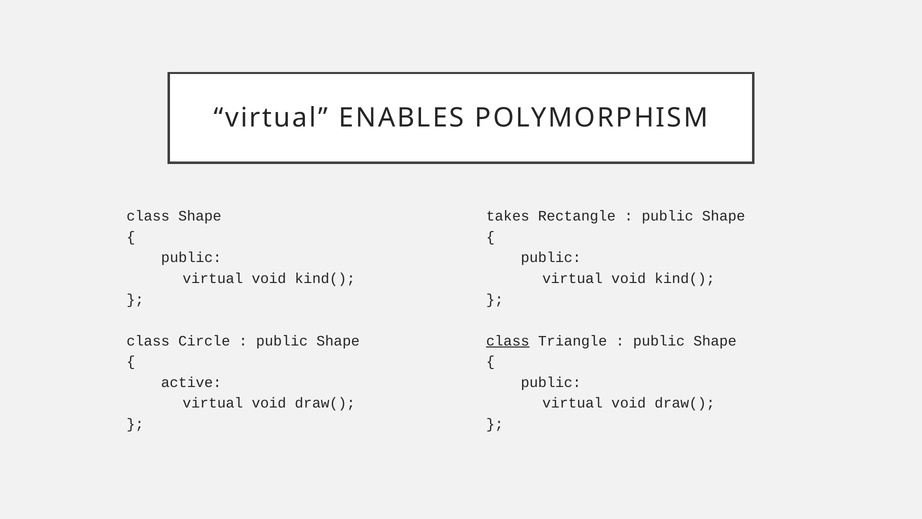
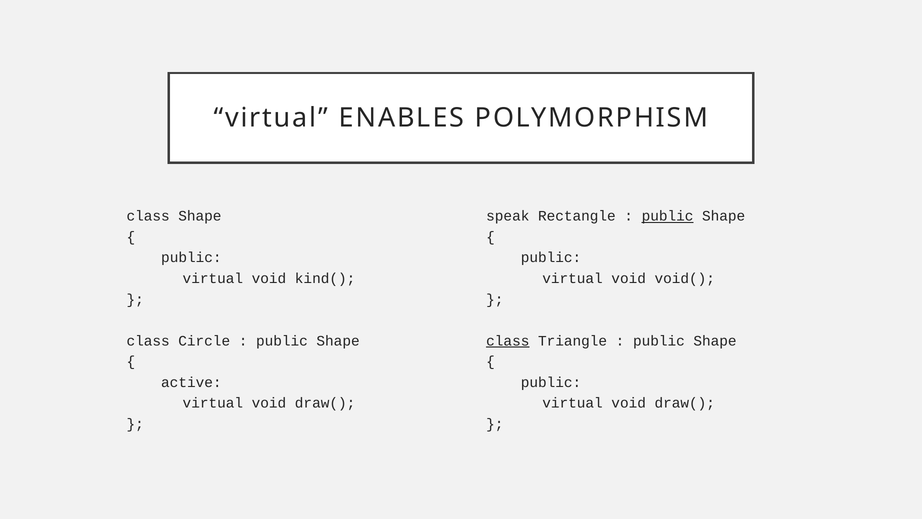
takes: takes -> speak (508, 216)
public underline: none -> present (668, 216)
kind(: kind( -> void( (685, 278)
